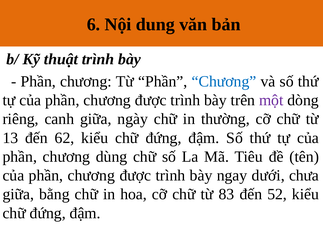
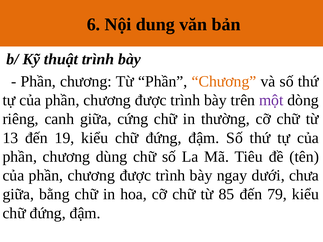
Chương colour: blue -> orange (224, 81)
ngày: ngày -> cứng (133, 119)
62: 62 -> 19 (64, 138)
83: 83 -> 85 (226, 195)
52: 52 -> 79 (277, 195)
